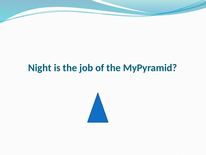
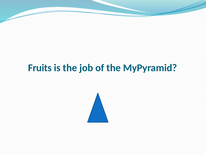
Night: Night -> Fruits (40, 68)
